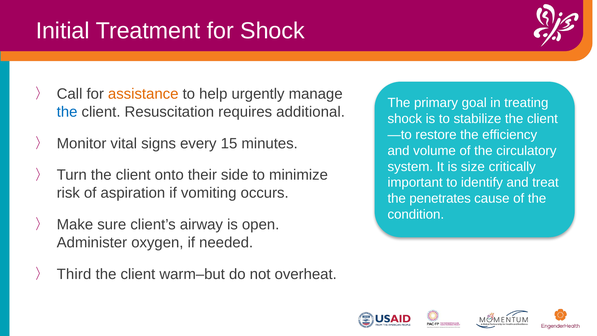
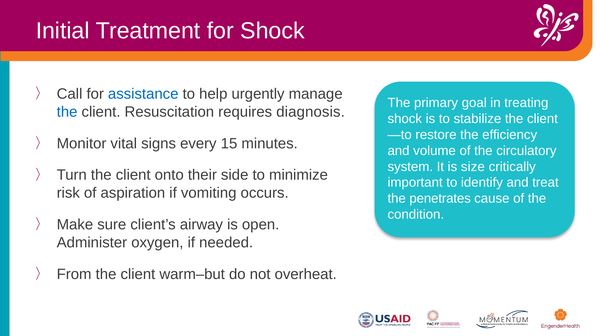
assistance colour: orange -> blue (143, 94)
additional: additional -> diagnosis (311, 112)
Third: Third -> From (74, 274)
